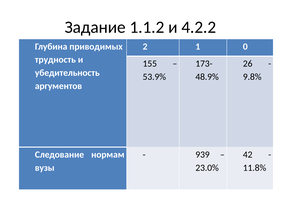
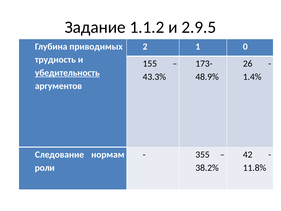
4.2.2: 4.2.2 -> 2.9.5 (199, 27)
убедительность underline: none -> present (67, 73)
53.9%: 53.9% -> 43.3% (154, 77)
9.8%: 9.8% -> 1.4% (252, 77)
939: 939 -> 355 (203, 154)
вузы: вузы -> роли (45, 168)
23.0%: 23.0% -> 38.2% (207, 168)
